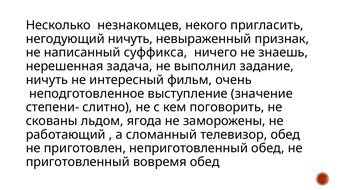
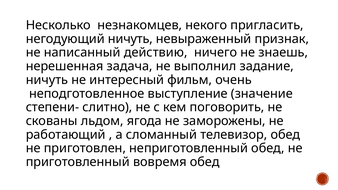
суффикса: суффикса -> действию (156, 53)
